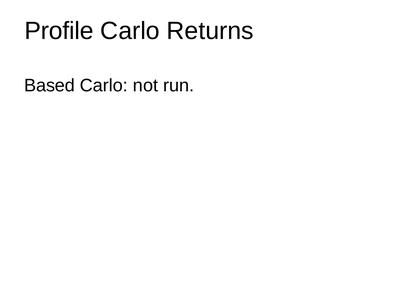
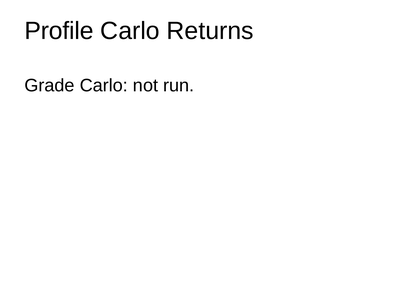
Based: Based -> Grade (49, 85)
